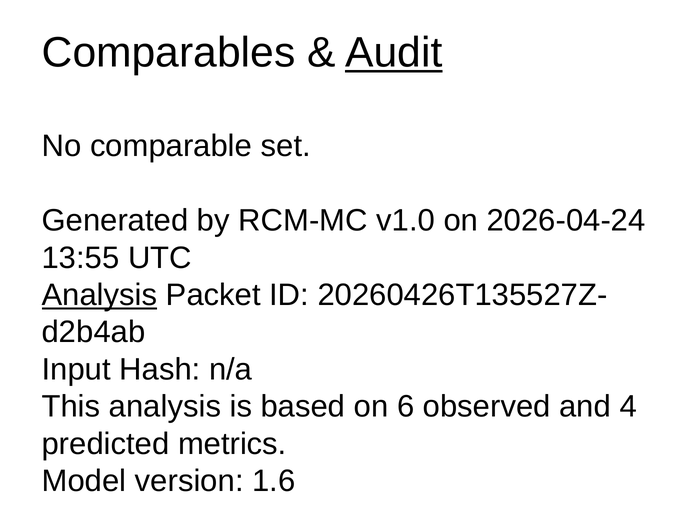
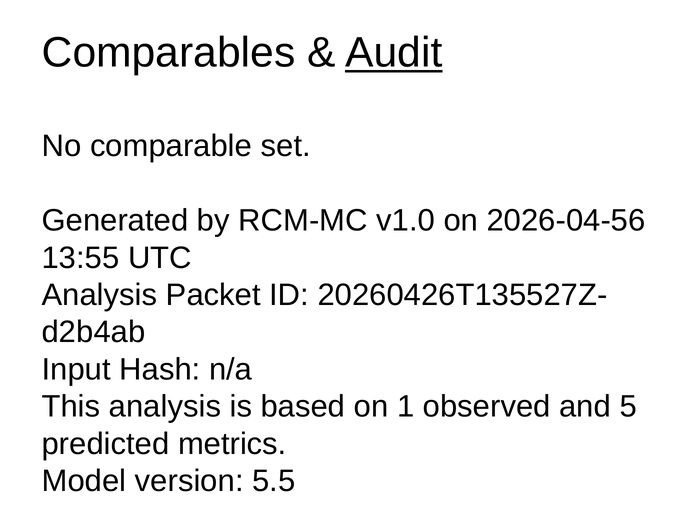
2026-04-24: 2026-04-24 -> 2026-04-56 (566, 221)
Analysis underline: present -> none (100, 295)
6: 6 -> 1 (406, 407)
4: 4 -> 5 (628, 407)
1.6: 1.6 -> 5.5 (274, 481)
